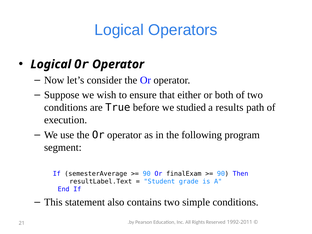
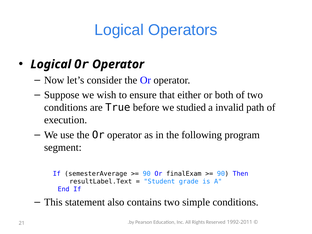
results: results -> invalid (230, 108)
